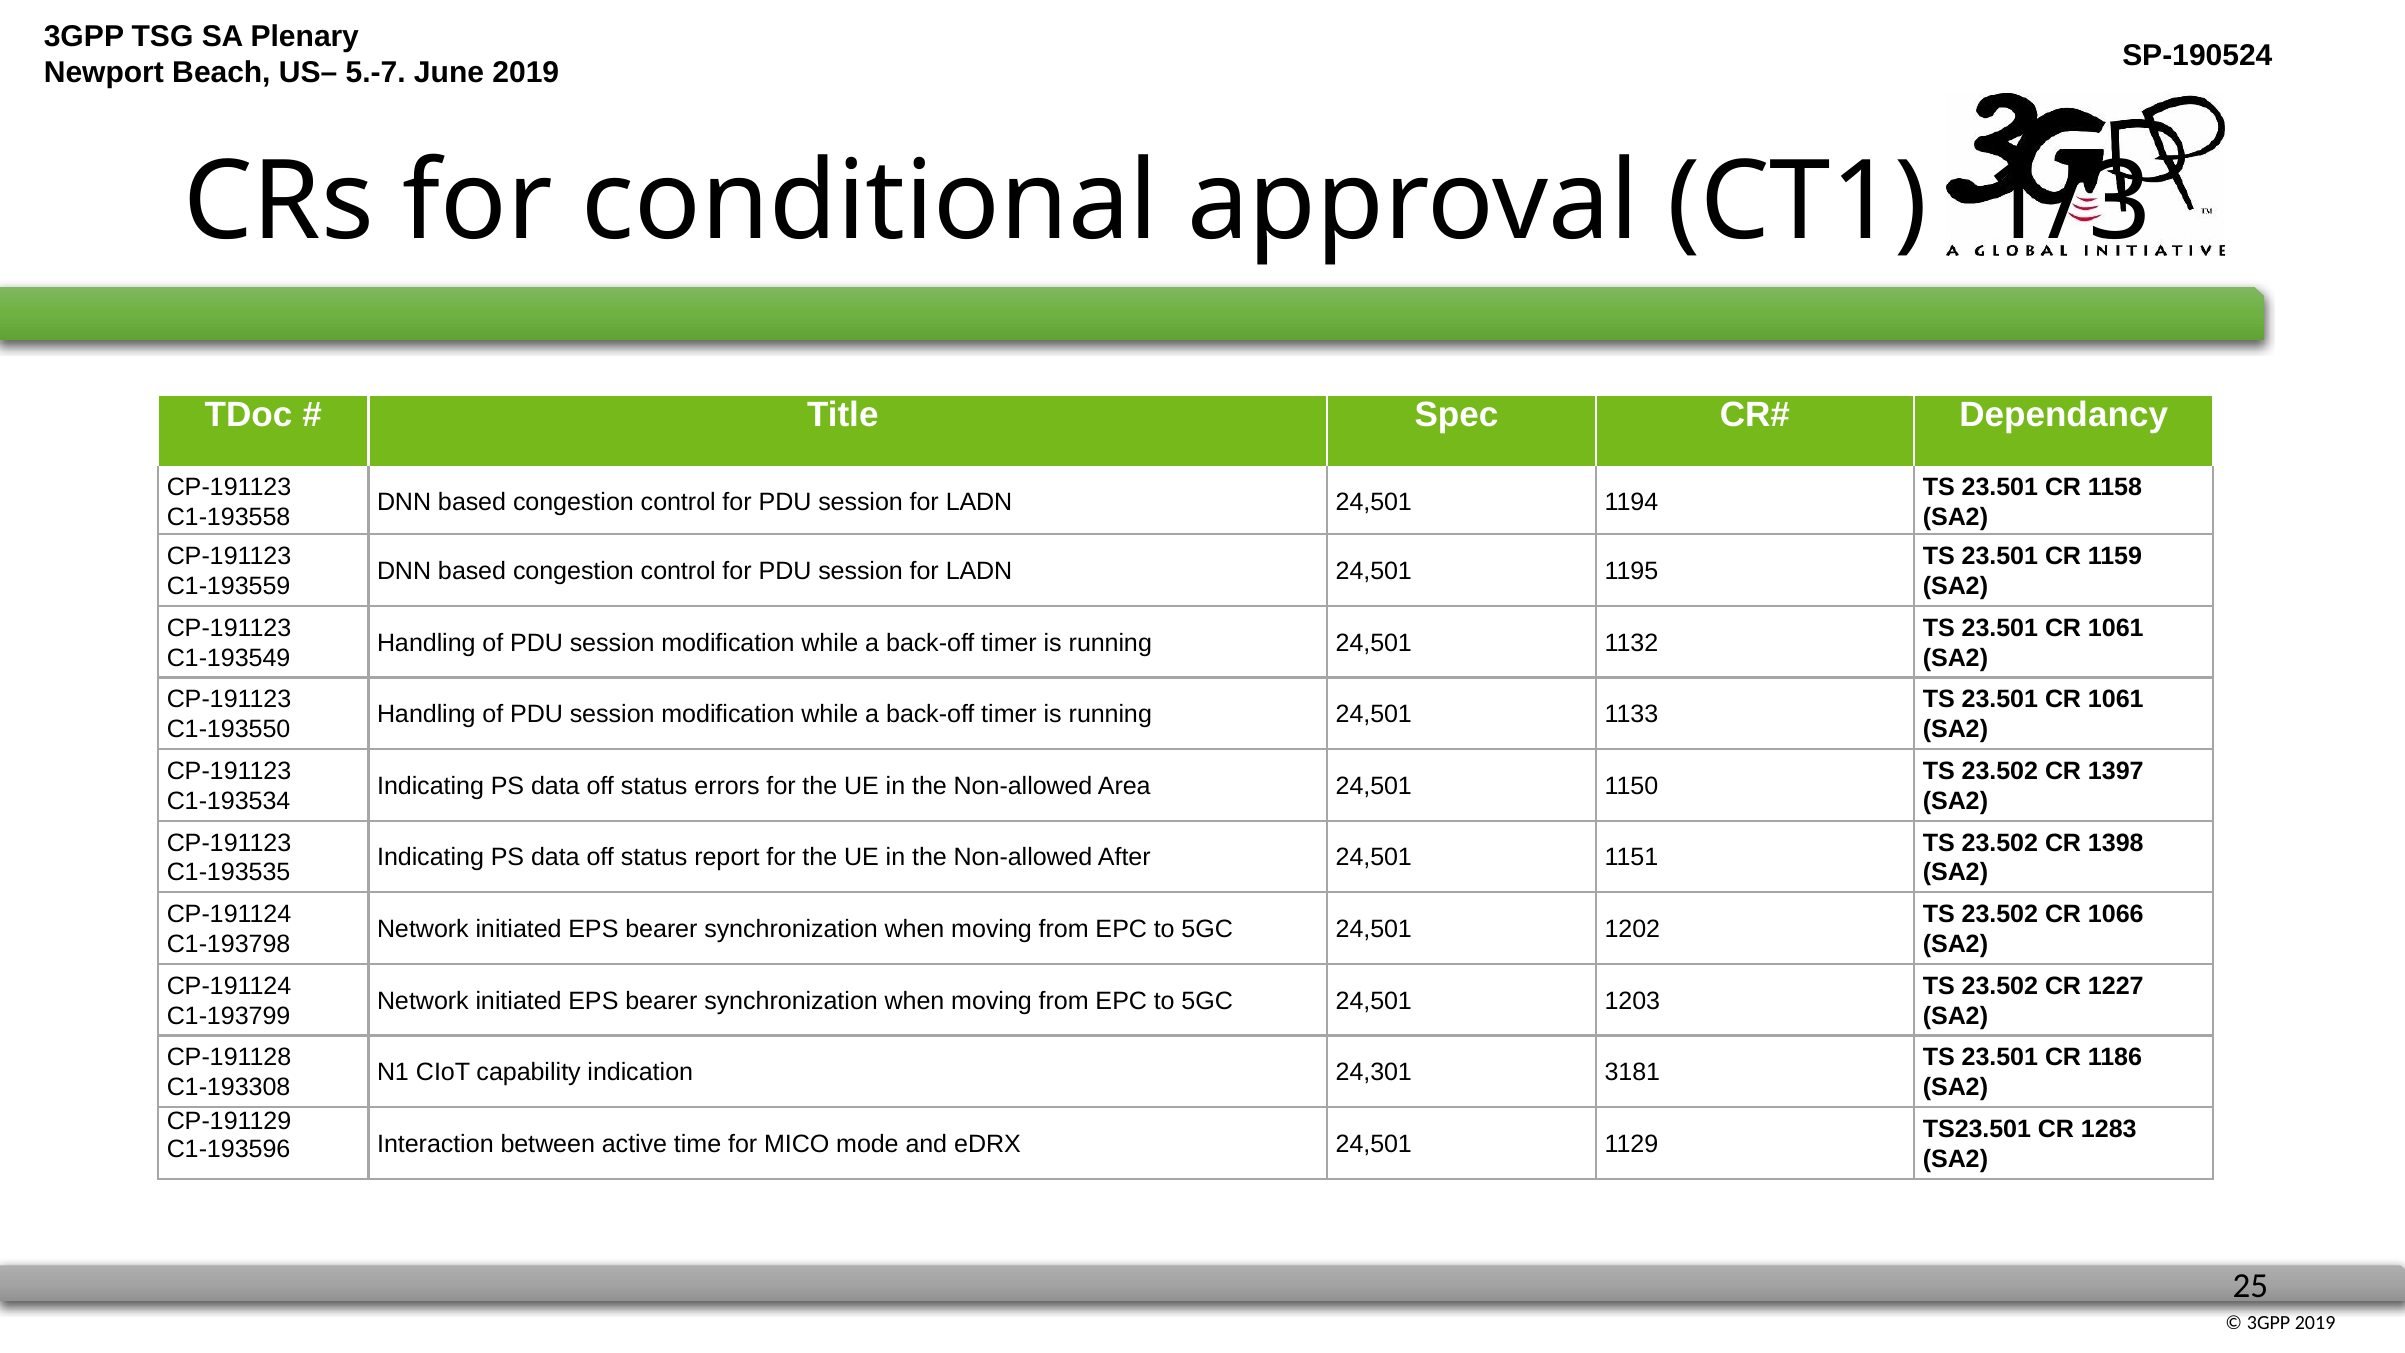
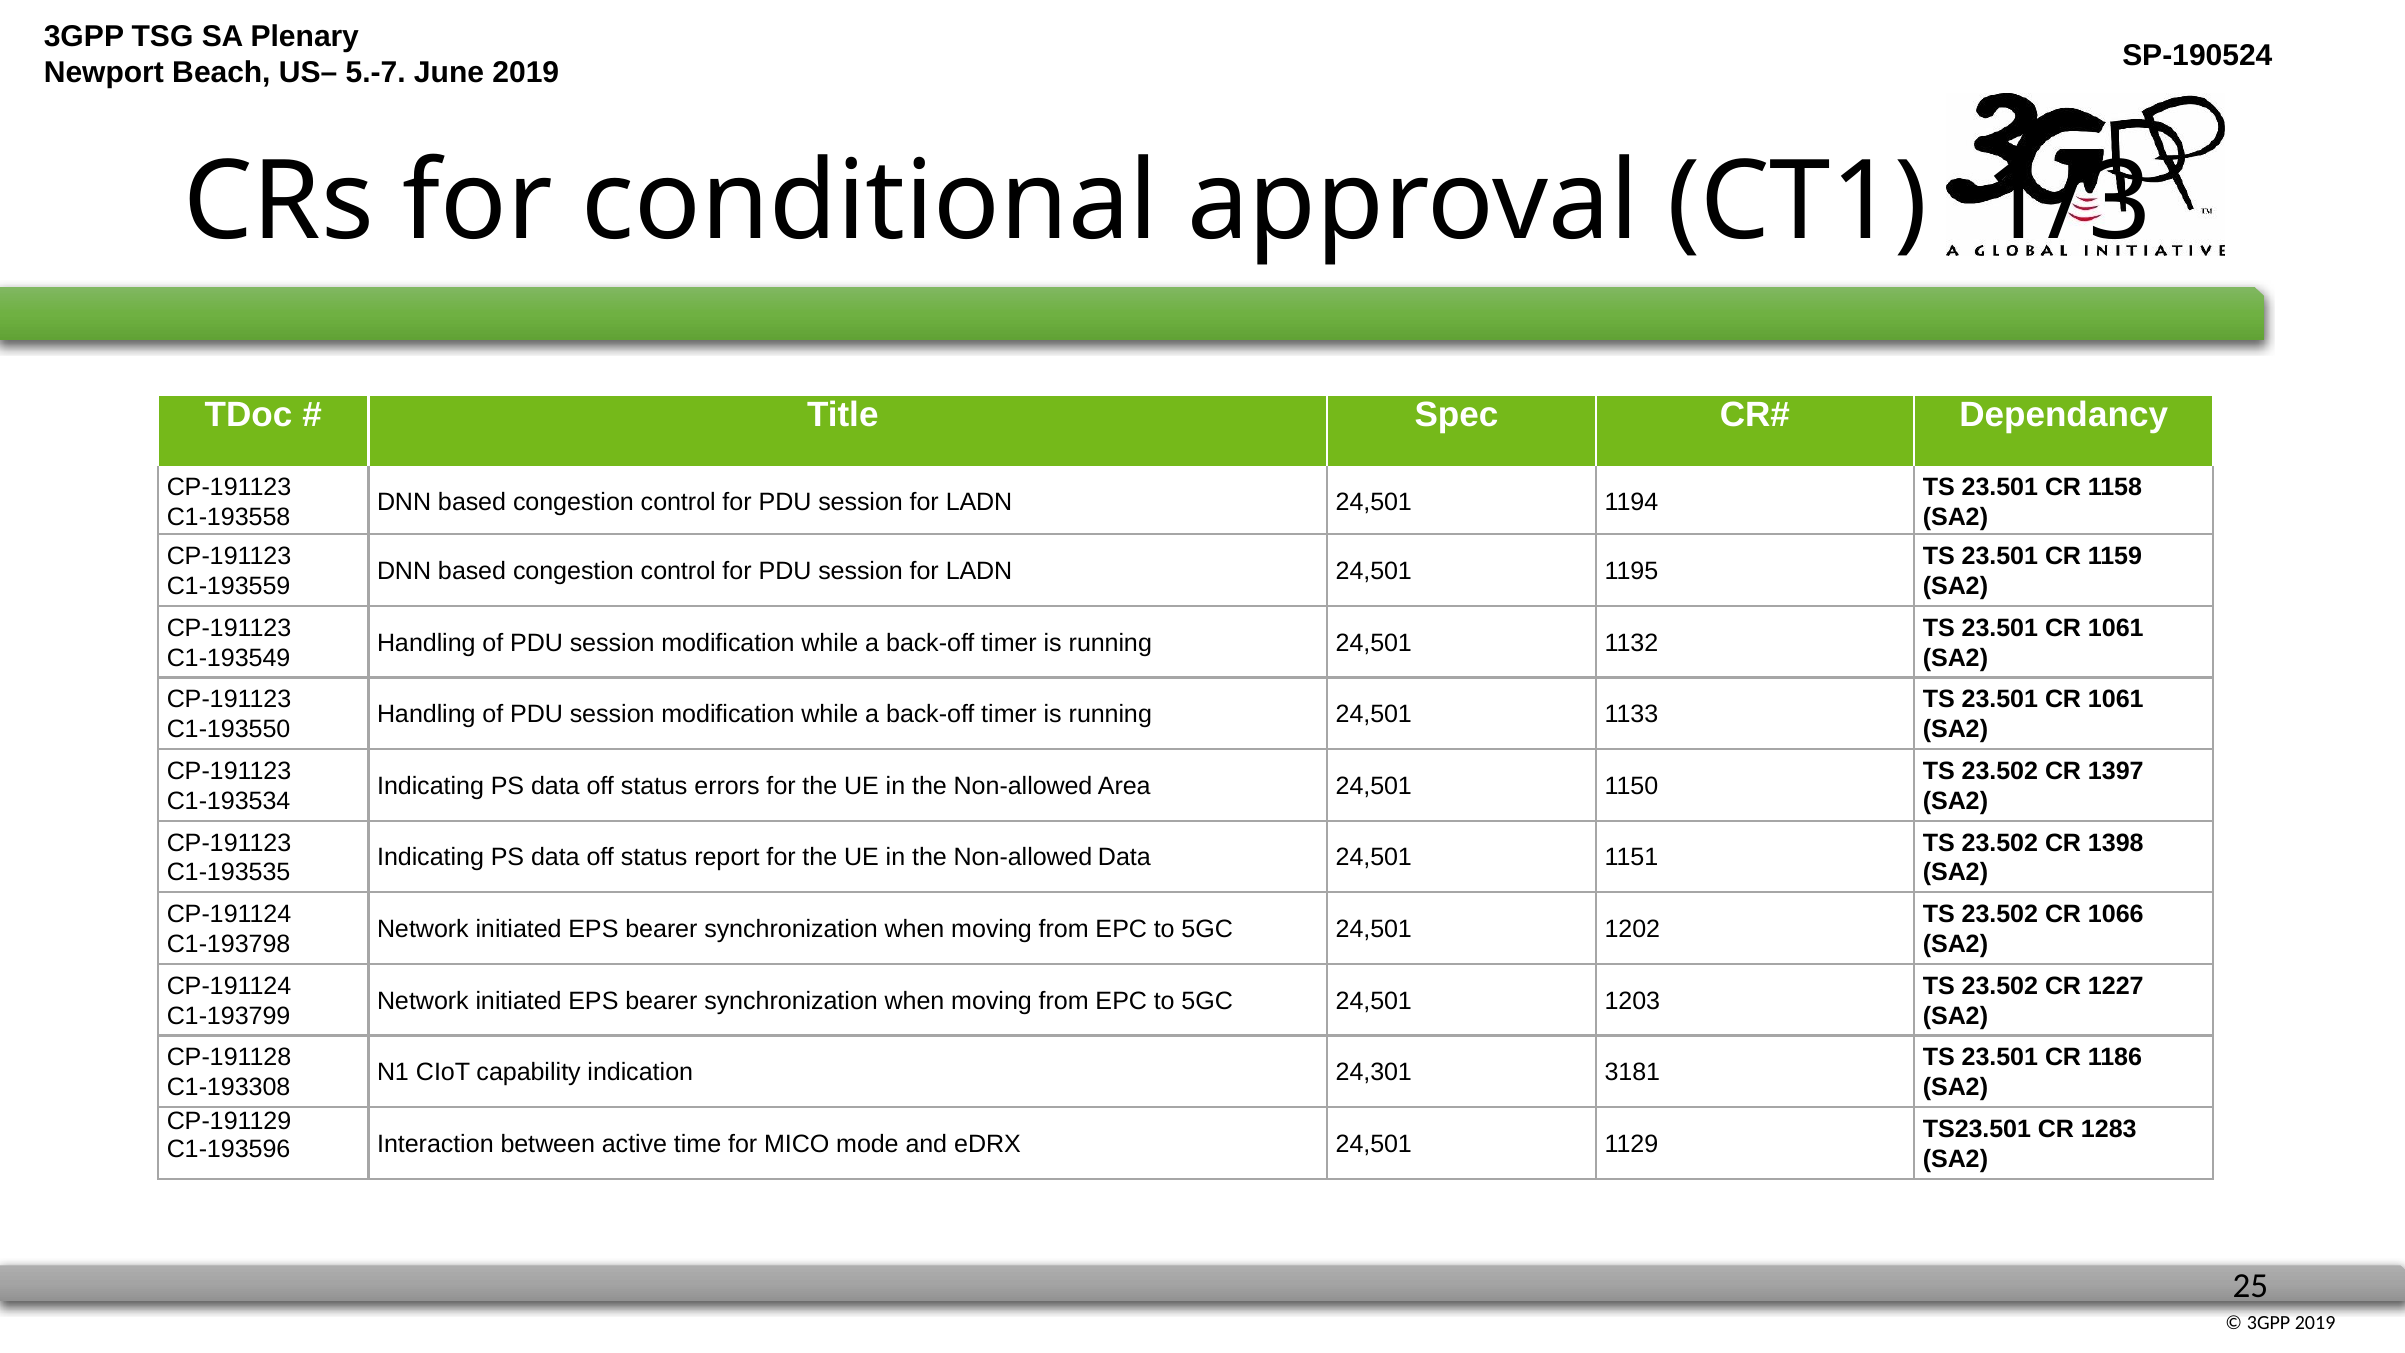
Non-allowed After: After -> Data (1124, 858)
